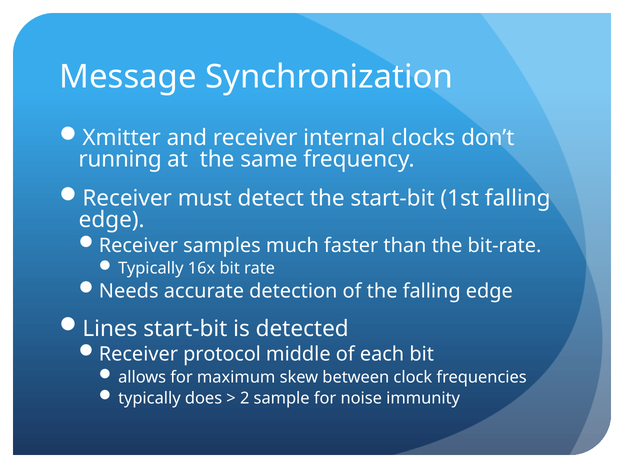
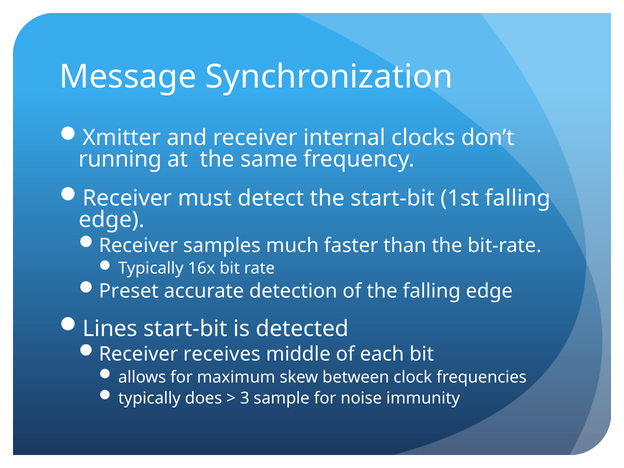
Needs: Needs -> Preset (129, 291)
protocol: protocol -> receives (222, 354)
2: 2 -> 3 (245, 398)
